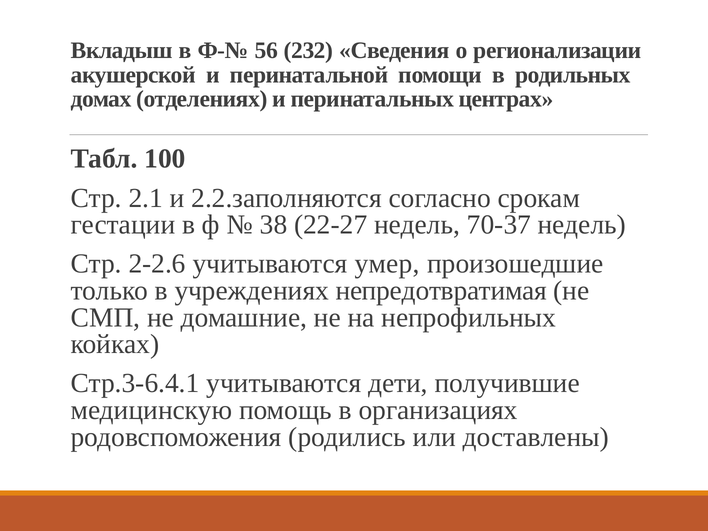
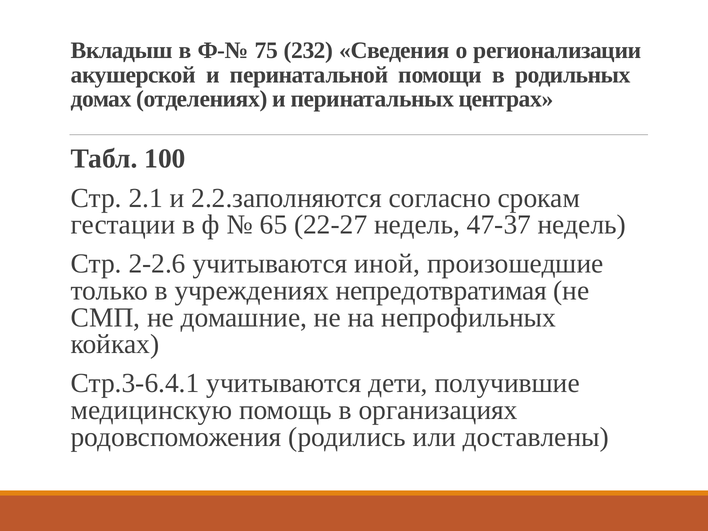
56: 56 -> 75 (266, 51)
38: 38 -> 65 (274, 225)
70-37: 70-37 -> 47-37 (499, 225)
умер: умер -> иной (387, 264)
